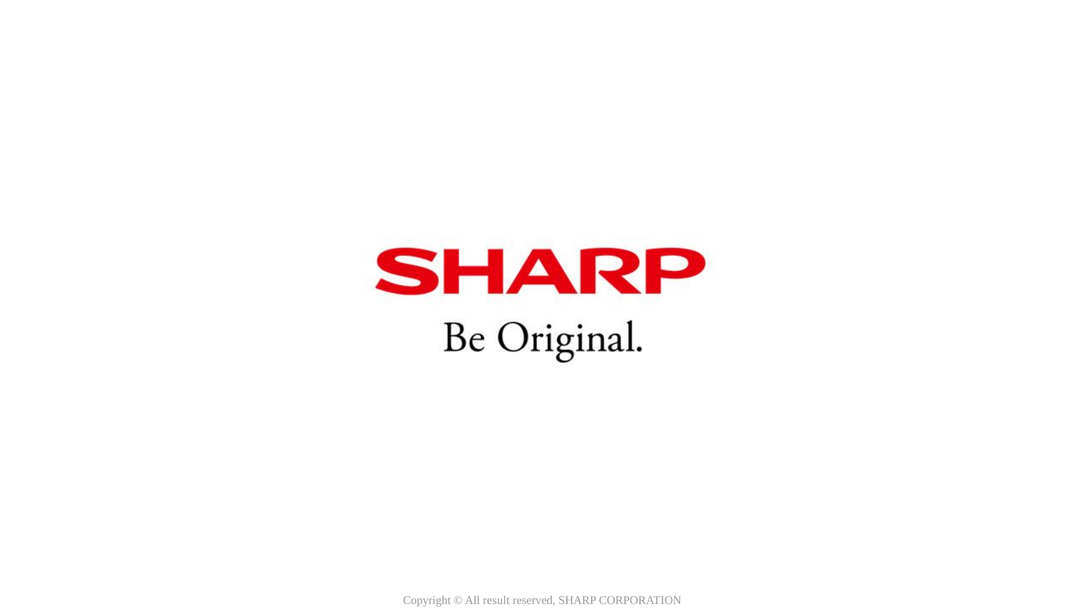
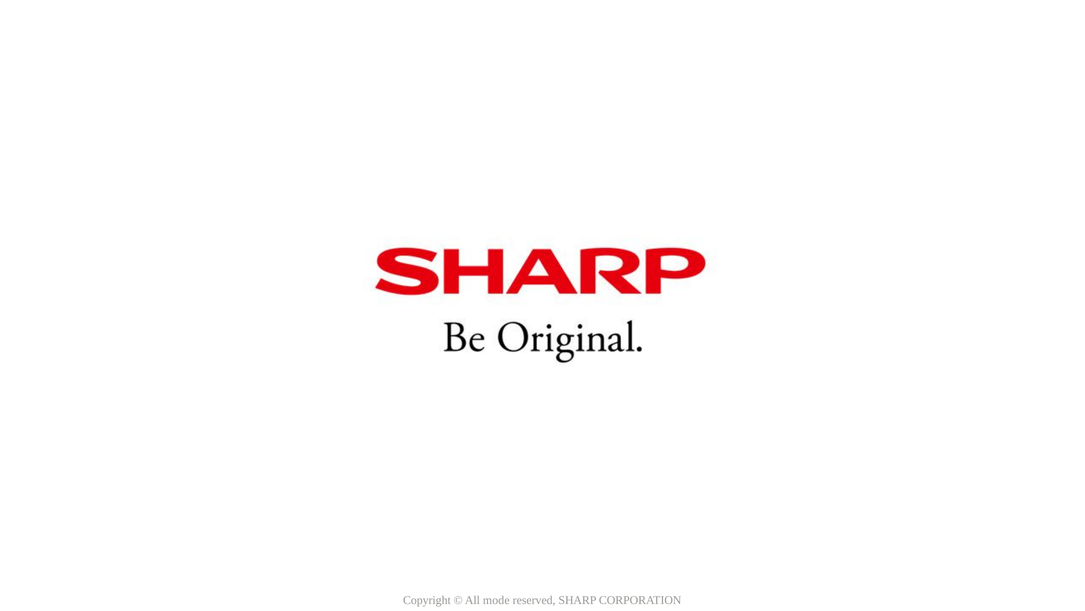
result: result -> mode (496, 600)
